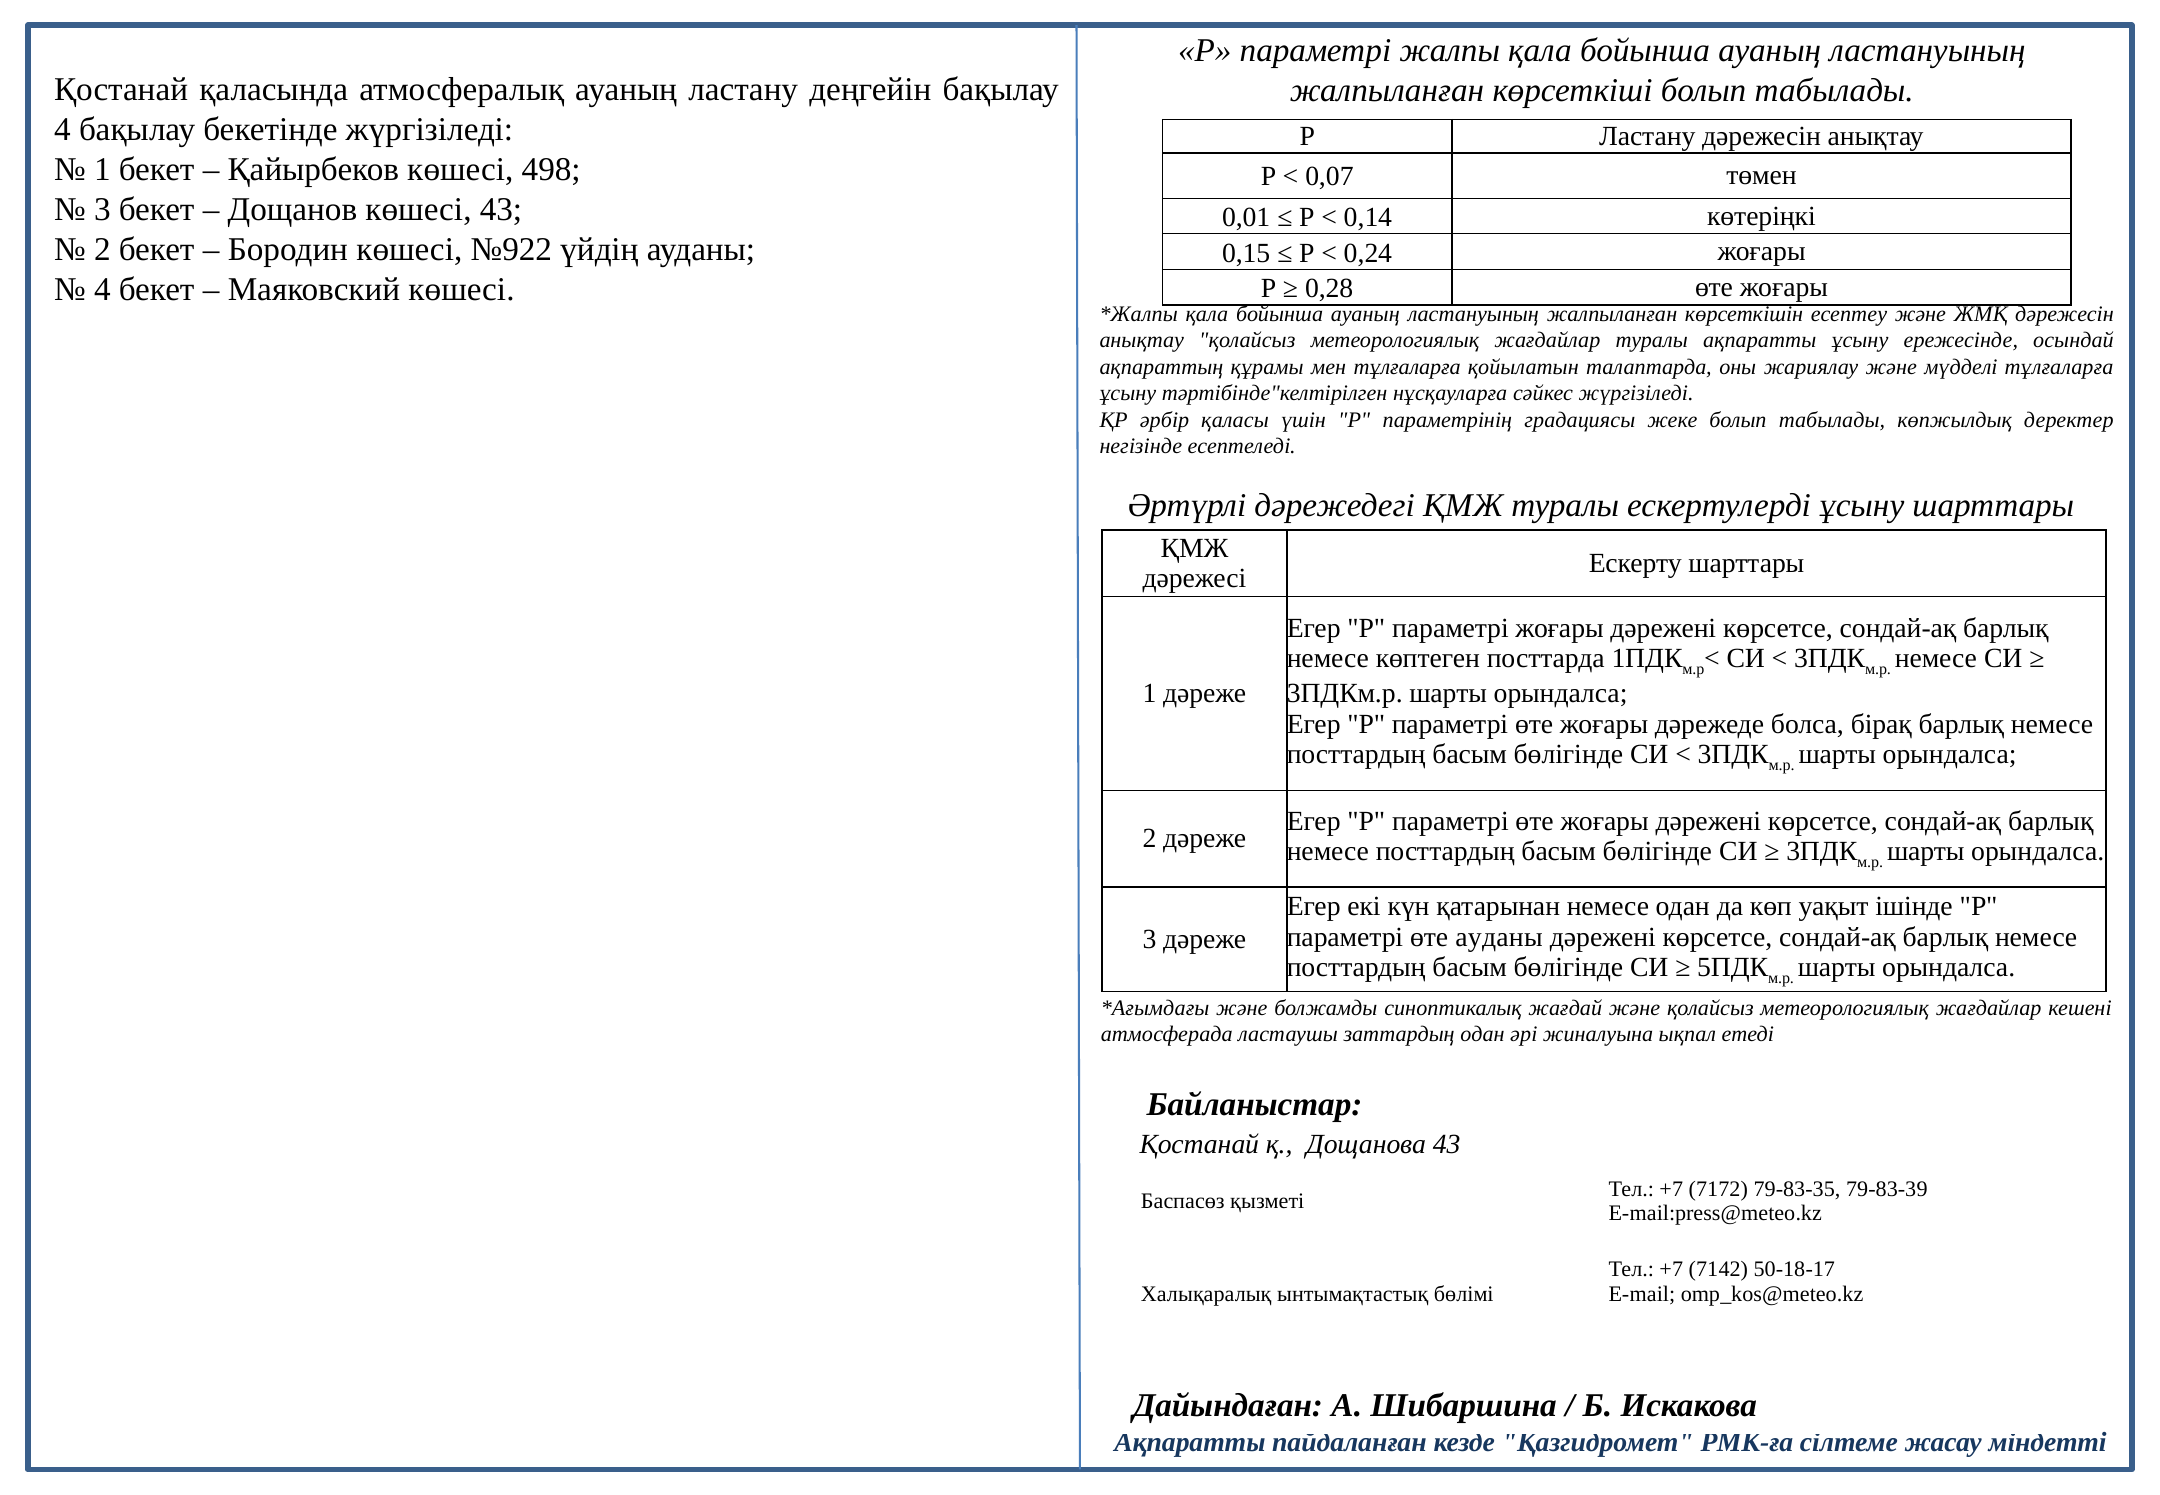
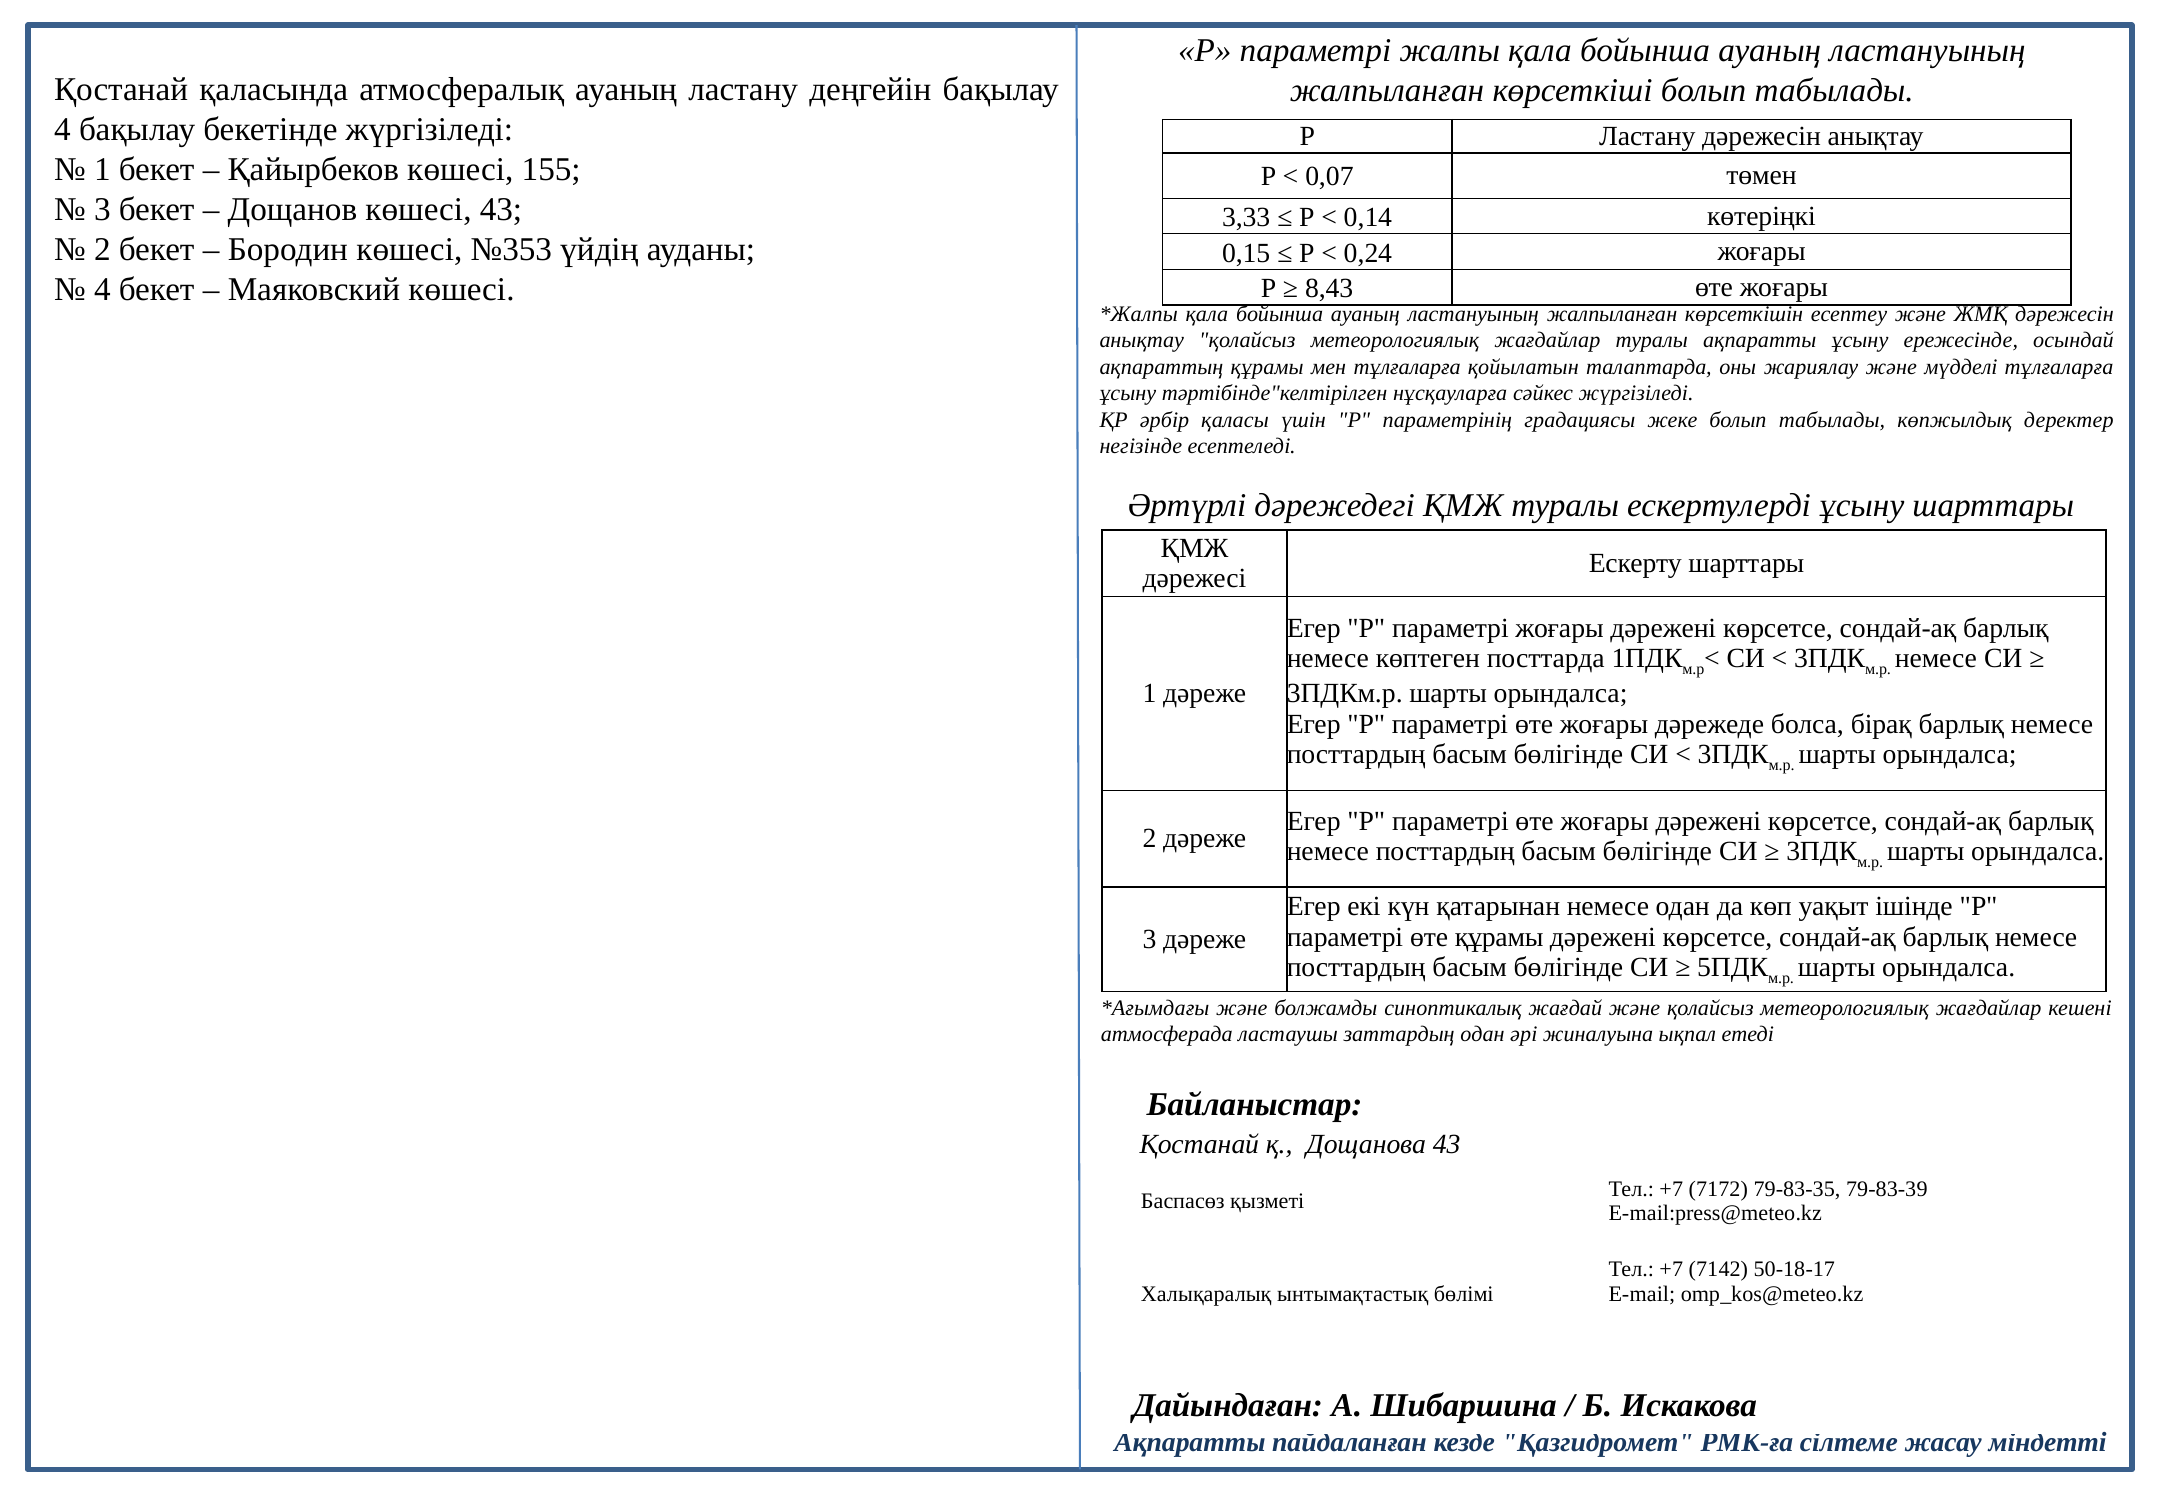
498: 498 -> 155 (551, 170)
0,01: 0,01 -> 3,33 (1246, 217)
№922: №922 -> №353 (511, 249)
0,28: 0,28 -> 8,43 (1329, 289)
өте ауданы: ауданы -> құрамы (1499, 937)
